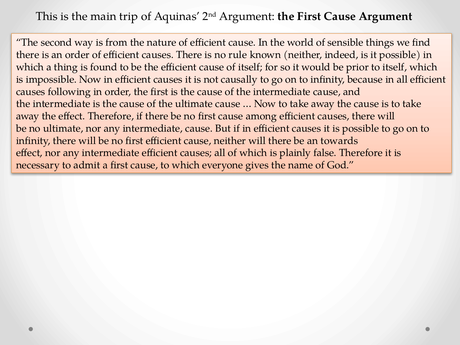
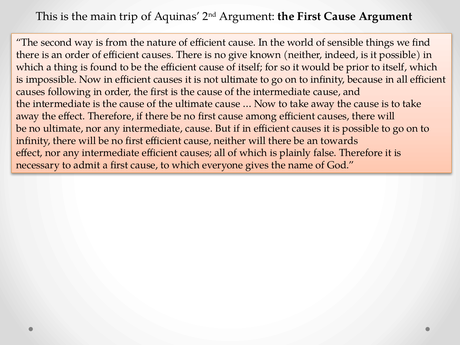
rule: rule -> give (238, 55)
not causally: causally -> ultimate (239, 79)
